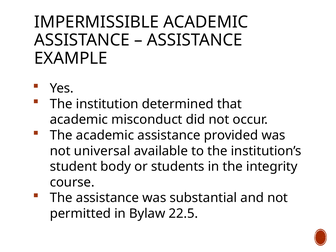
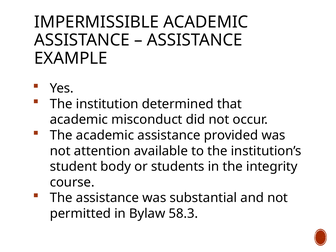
universal: universal -> attention (102, 151)
22.5: 22.5 -> 58.3 (183, 214)
